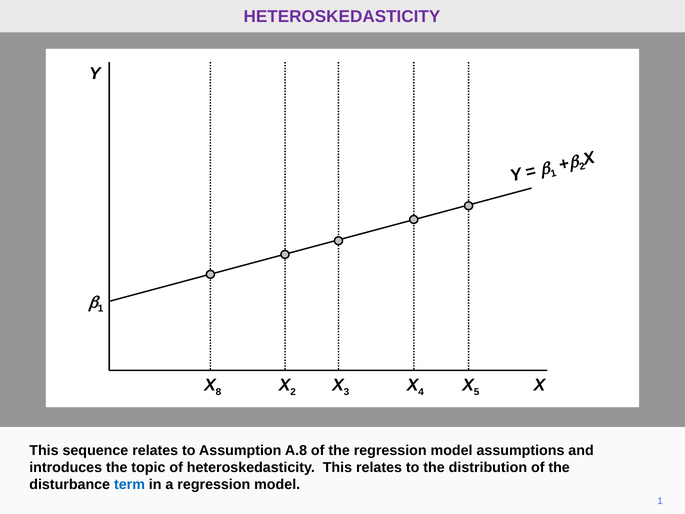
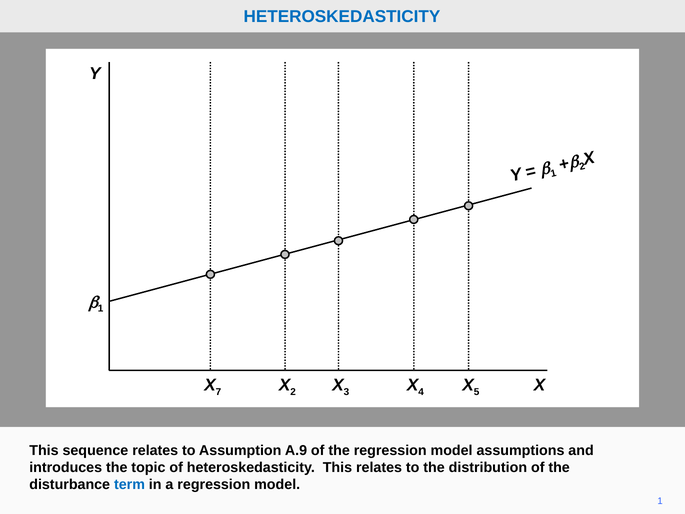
HETEROSKEDASTICITY colour: purple -> blue (342, 17)
8: 8 -> 7 (218, 392)
A.8: A.8 -> A.9 (296, 450)
